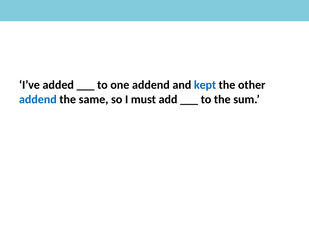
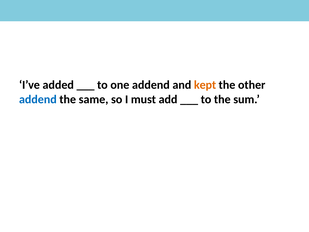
kept colour: blue -> orange (205, 85)
